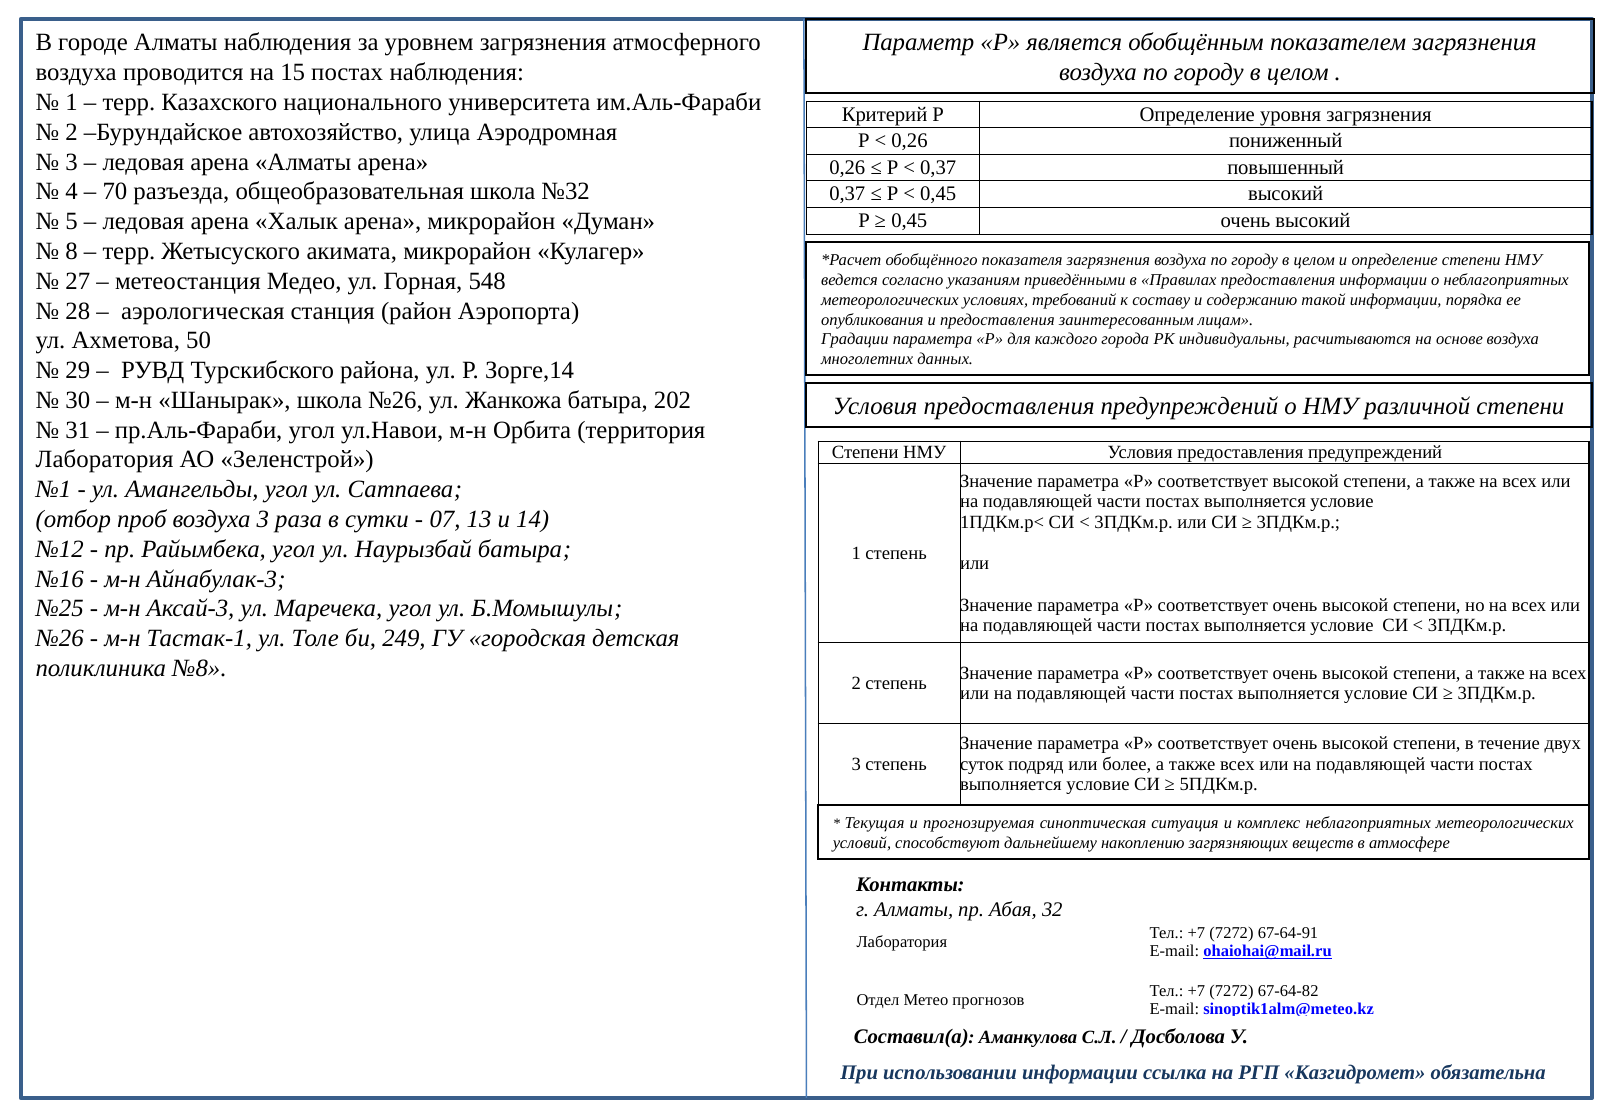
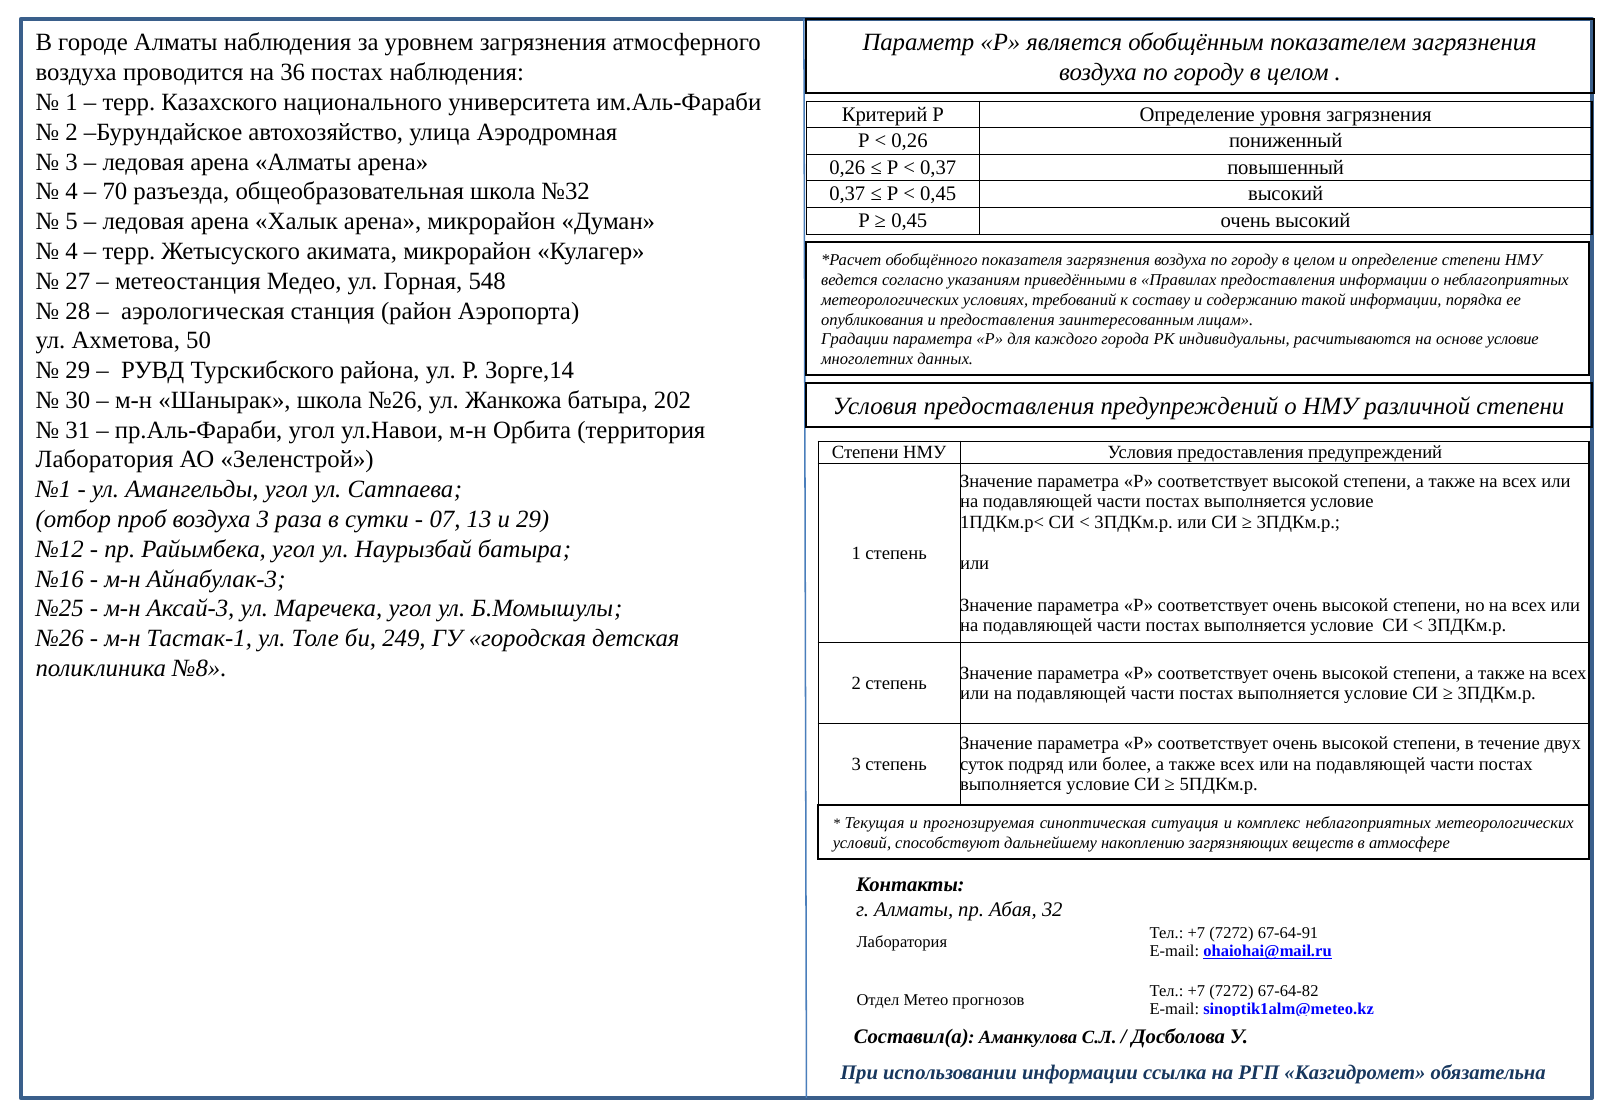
15: 15 -> 36 (293, 73)
8: 8 -> 4 (72, 251)
основе воздуха: воздуха -> условие (1513, 339)
и 14: 14 -> 29 (533, 519)
